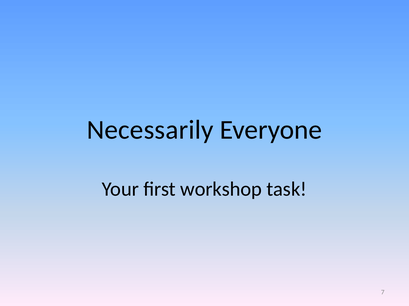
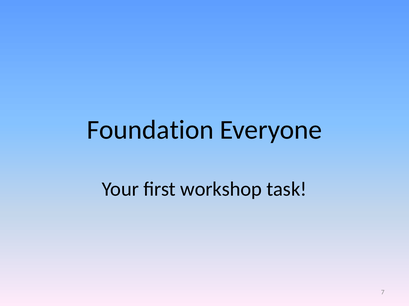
Necessarily: Necessarily -> Foundation (150, 130)
